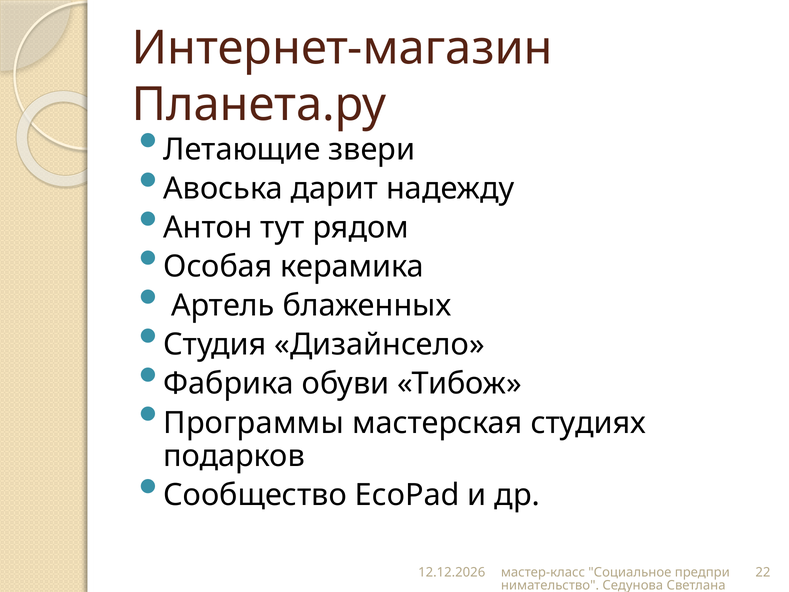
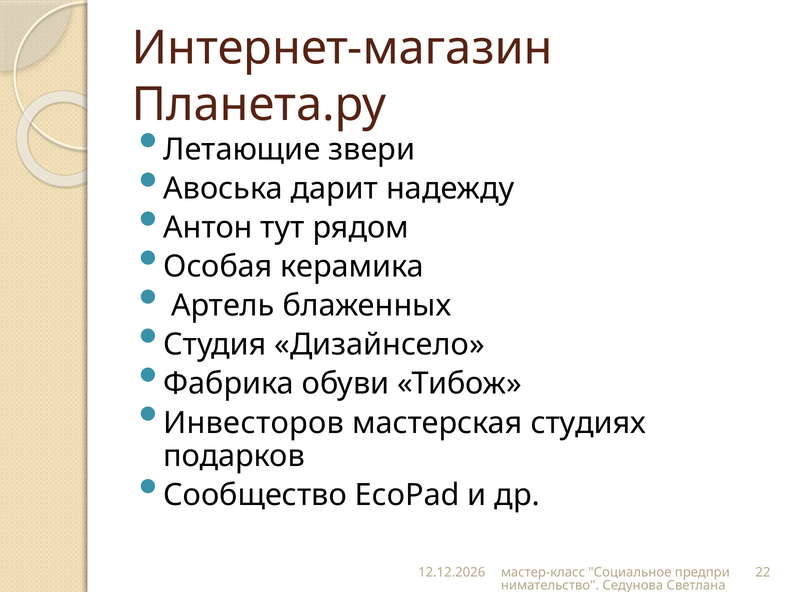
Программы: Программы -> Инвесторов (254, 423)
